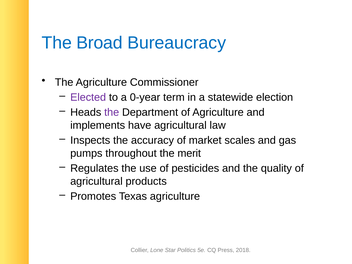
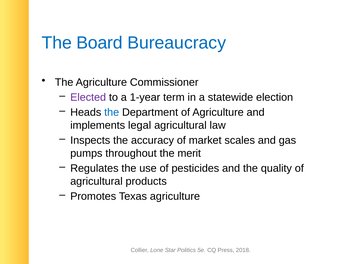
Broad: Broad -> Board (100, 43)
0-year: 0-year -> 1-year (145, 97)
the colour: purple -> blue (112, 112)
have: have -> legal (140, 125)
